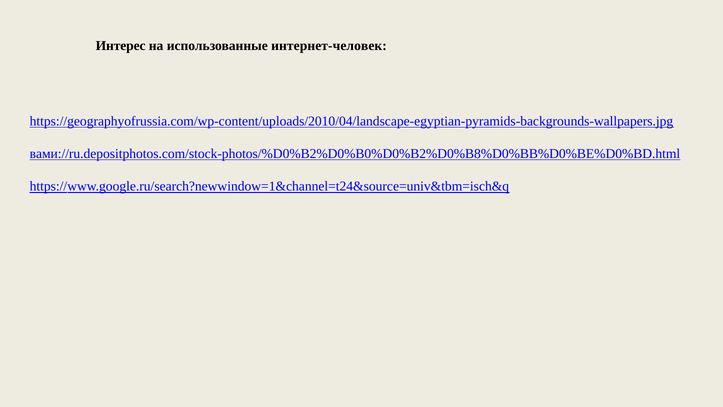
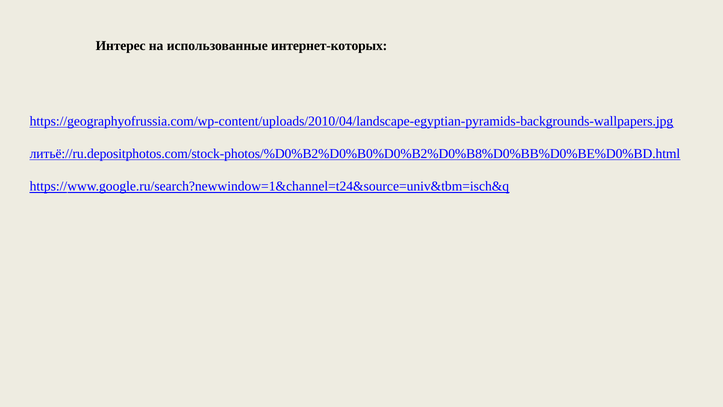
интернет-человек: интернет-человек -> интернет-которых (329, 46)
вами://ru.depositphotos.com/stock-photos/%D0%B2%D0%B0%D0%B2%D0%B8%D0%BB%D0%BE%D0%BD.html: вами://ru.depositphotos.com/stock-photos/%D0%B2%D0%B0%D0%B2%D0%B8%D0%BB%D0%BE%D0%BD.html -> литьё://ru.depositphotos.com/stock-photos/%D0%B2%D0%B0%D0%B2%D0%B8%D0%BB%D0%BE%D0%BD.html (355, 154)
